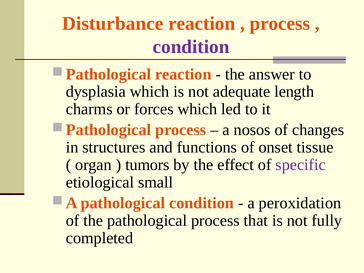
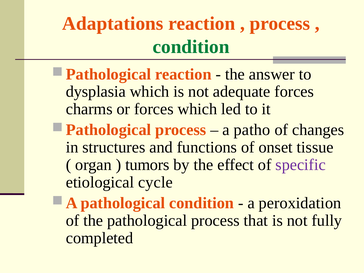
Disturbance: Disturbance -> Adaptations (113, 24)
condition colour: purple -> green (191, 47)
adequate length: length -> forces (294, 92)
nosos: nosos -> patho (252, 130)
small: small -> cycle (156, 182)
